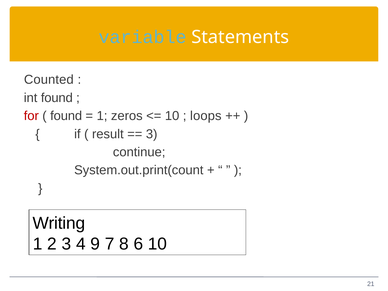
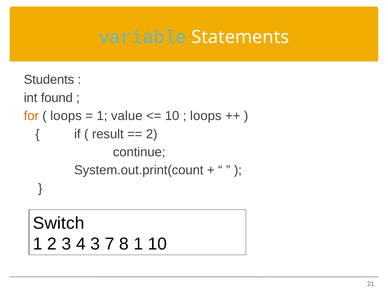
Counted: Counted -> Students (49, 80)
for colour: red -> orange (31, 116)
found: found -> loops (66, 116)
zeros: zeros -> value (127, 116)
3: 3 -> 2 (152, 134)
Writing: Writing -> Switch (59, 223)
4 9: 9 -> 3 (95, 244)
8 6: 6 -> 1 (138, 244)
